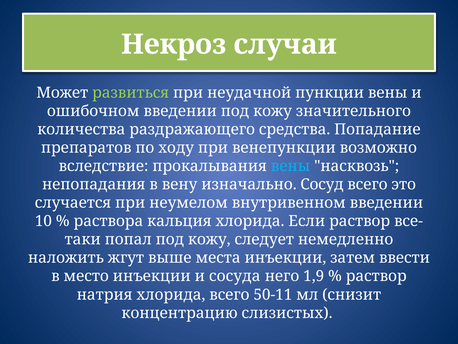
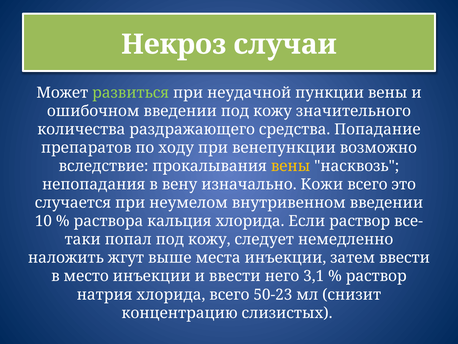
вены colour: light blue -> yellow (291, 166)
Сосуд: Сосуд -> Кожи (322, 184)
и сосуда: сосуда -> ввести (235, 276)
1,9: 1,9 -> 3,1 (314, 276)
50-11: 50-11 -> 50-23 (273, 294)
